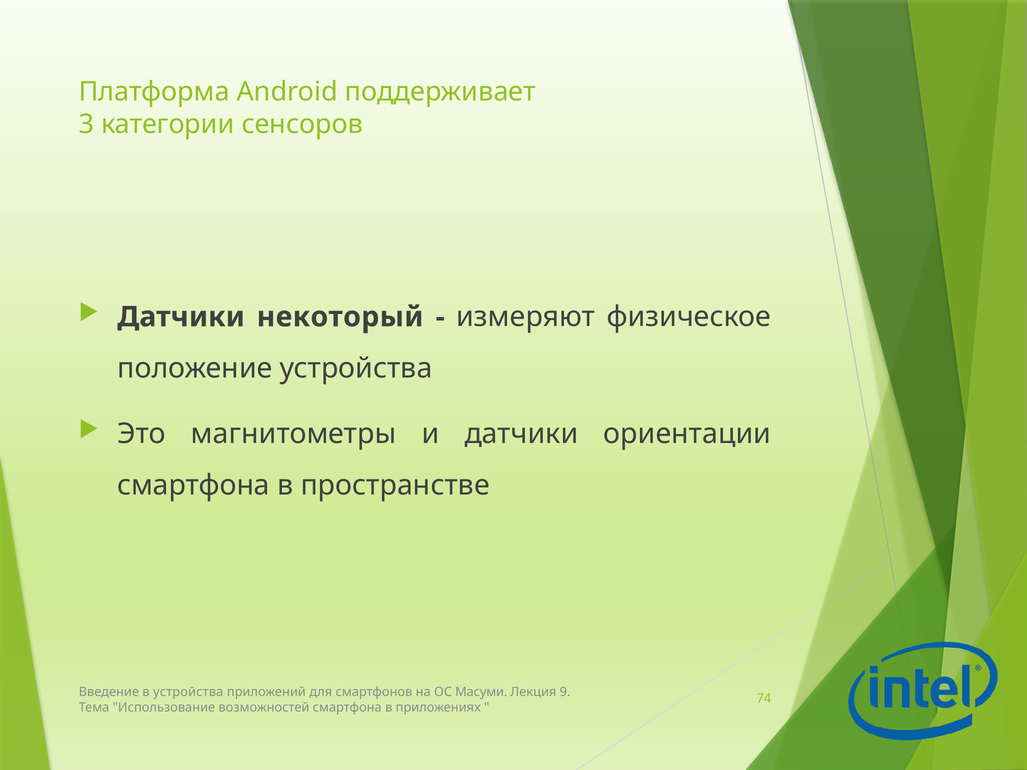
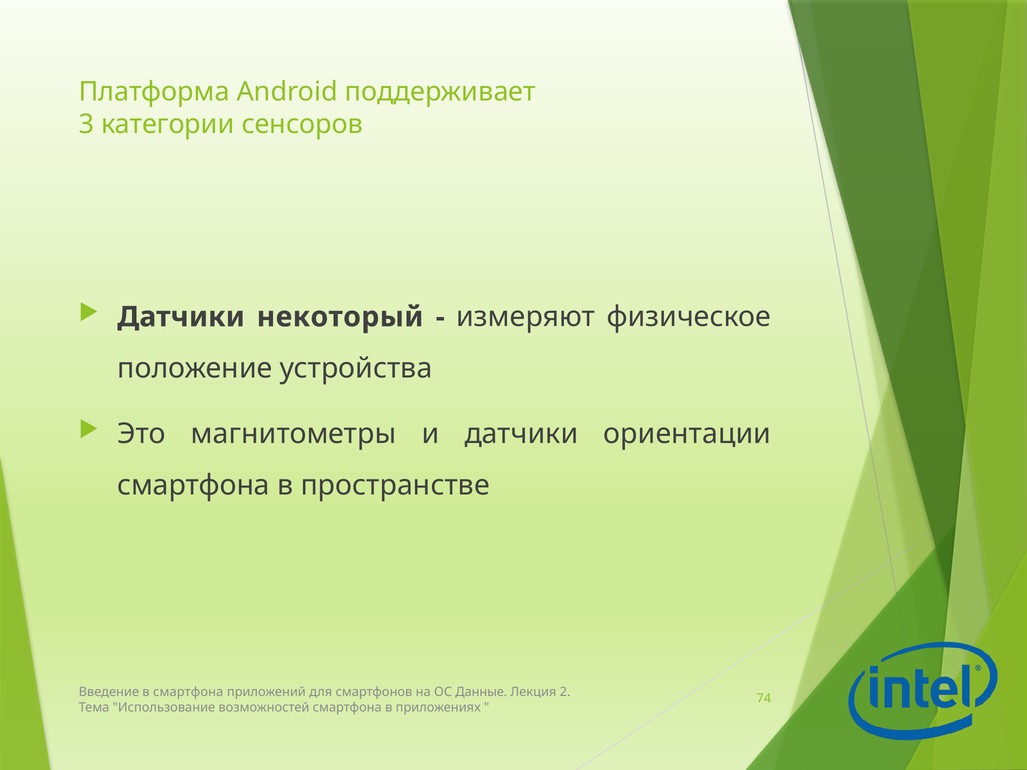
в устройства: устройства -> смартфона (188, 692)
Масуми: Масуми -> Данные (481, 692)
9: 9 -> 2 (565, 692)
